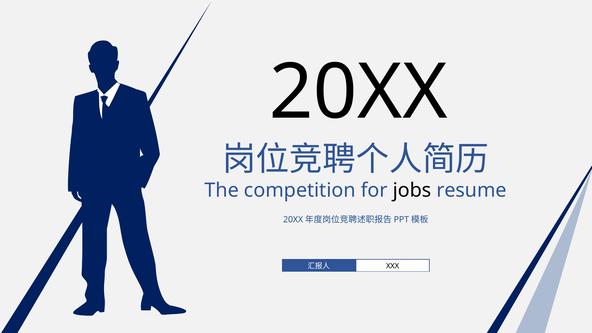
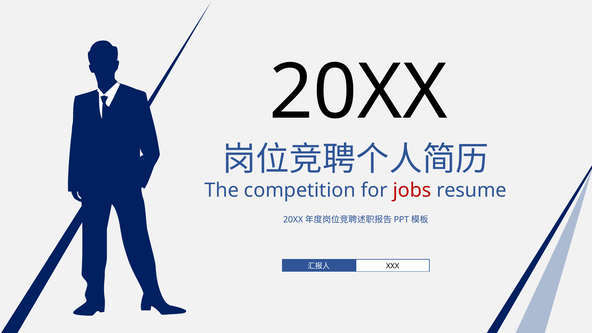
jobs colour: black -> red (412, 190)
